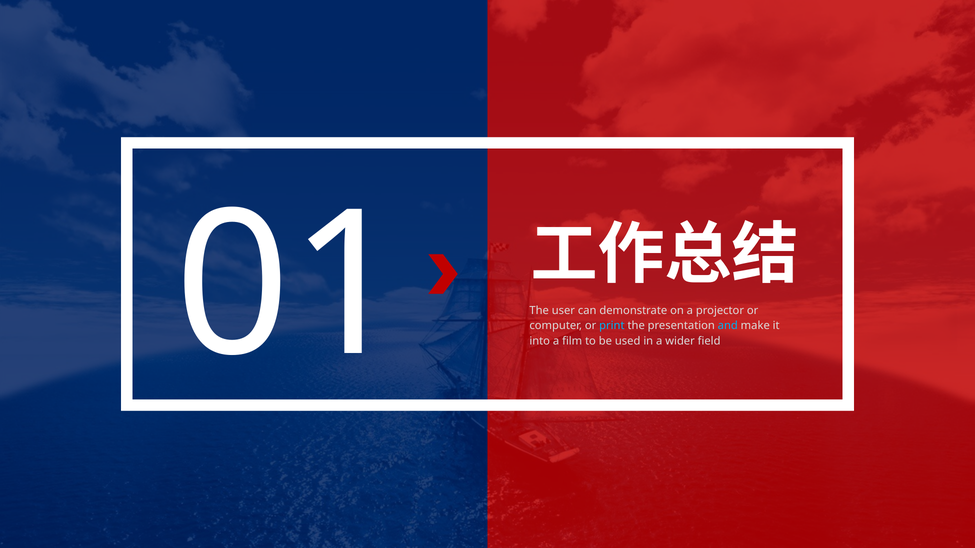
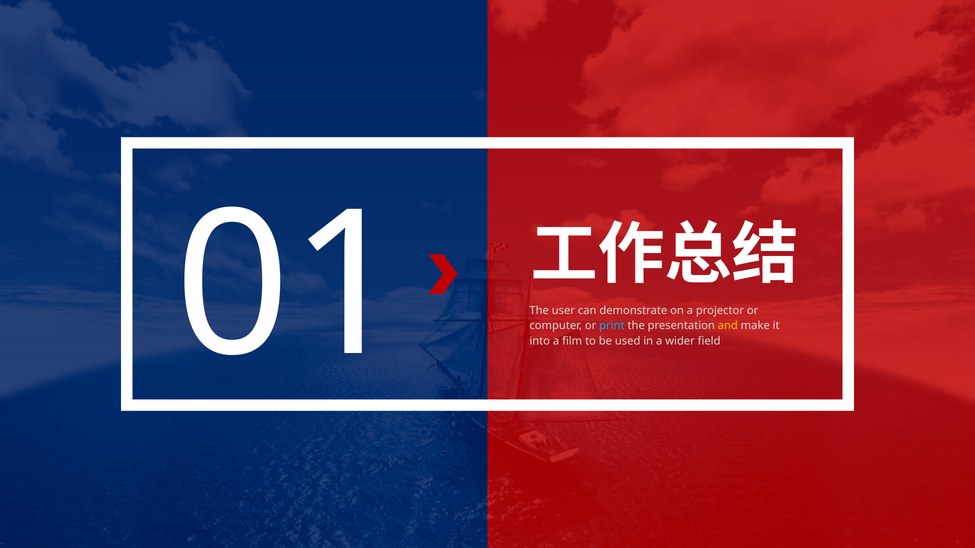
and colour: light blue -> yellow (728, 326)
